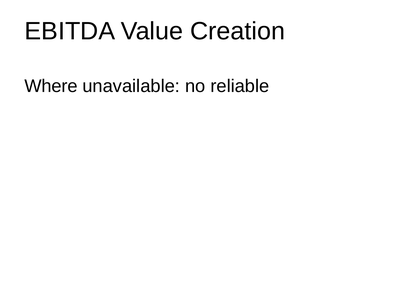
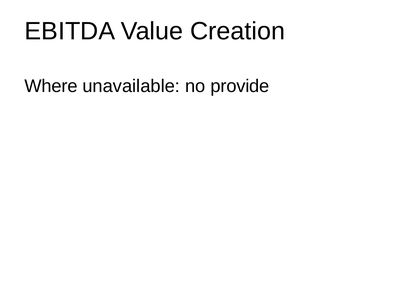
reliable: reliable -> provide (240, 86)
